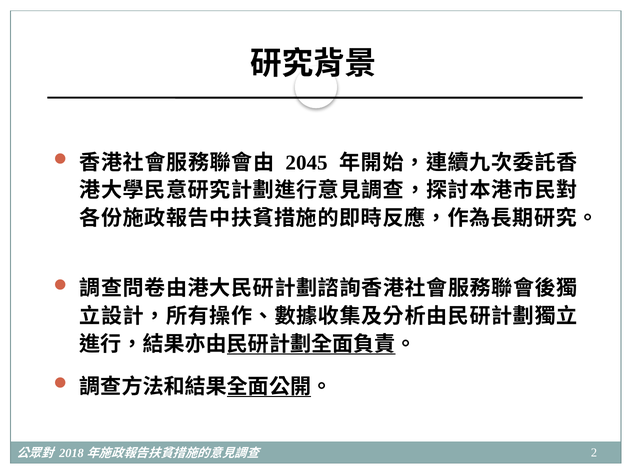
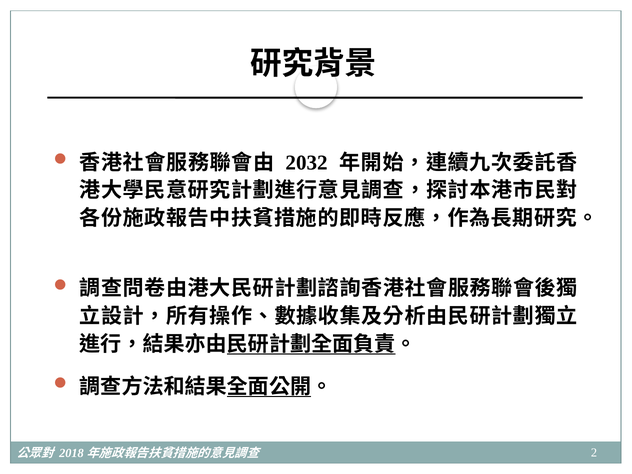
2045: 2045 -> 2032 (307, 163)
